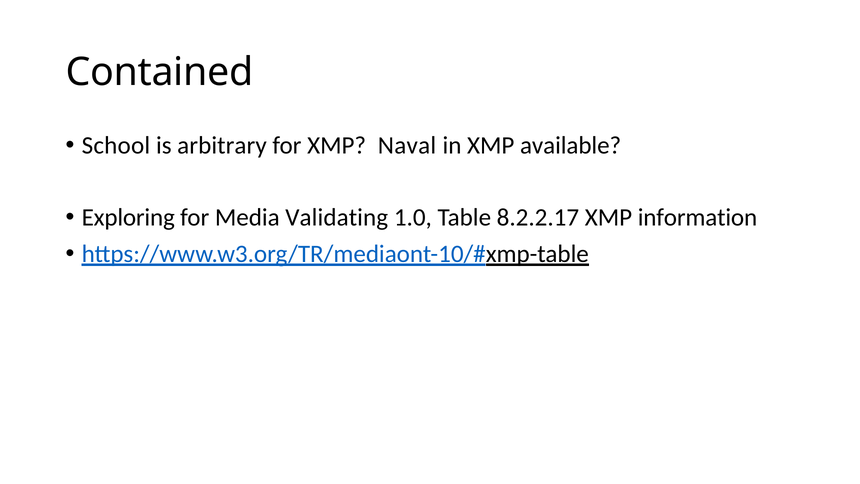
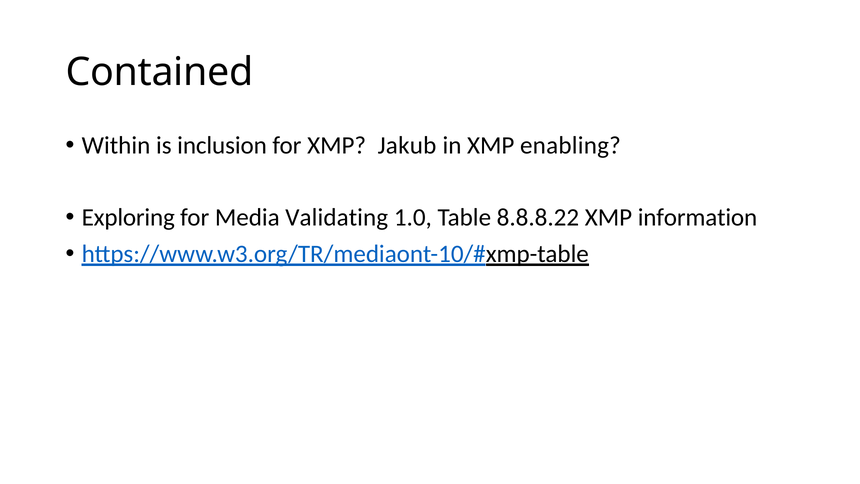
School: School -> Within (116, 145)
arbitrary: arbitrary -> inclusion (222, 145)
Naval: Naval -> Jakub (407, 145)
available: available -> enabling (570, 145)
8.2.2.17: 8.2.2.17 -> 8.8.8.22 (538, 218)
